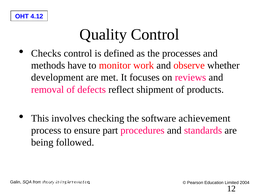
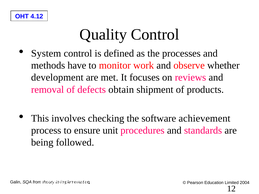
Checks: Checks -> System (46, 53)
reflect: reflect -> obtain (121, 90)
part: part -> unit (110, 131)
